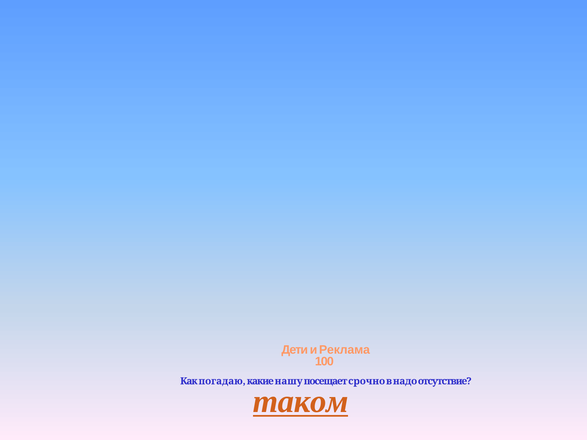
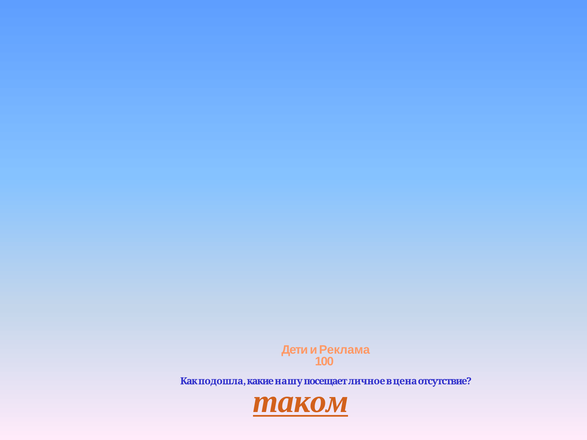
погадаю: погадаю -> подошла (222, 381)
срочно: срочно -> личное (367, 381)
надо: надо -> цена (405, 381)
